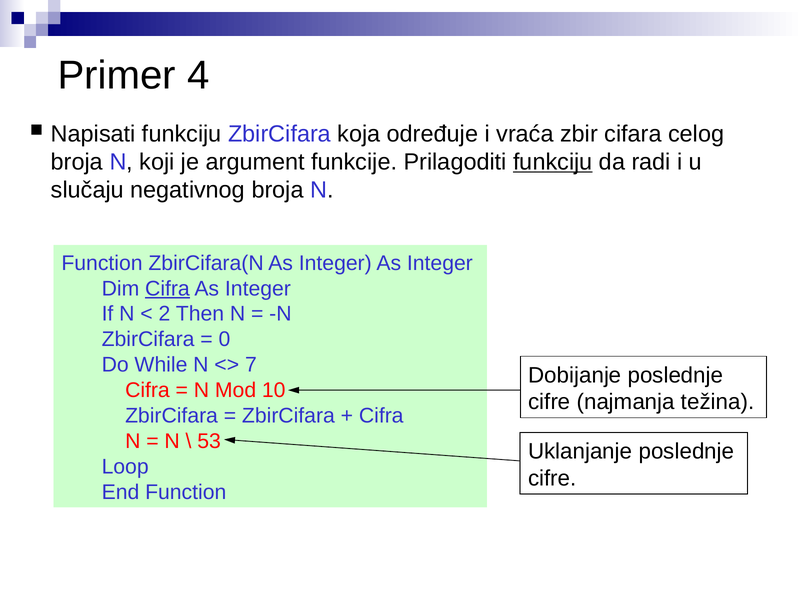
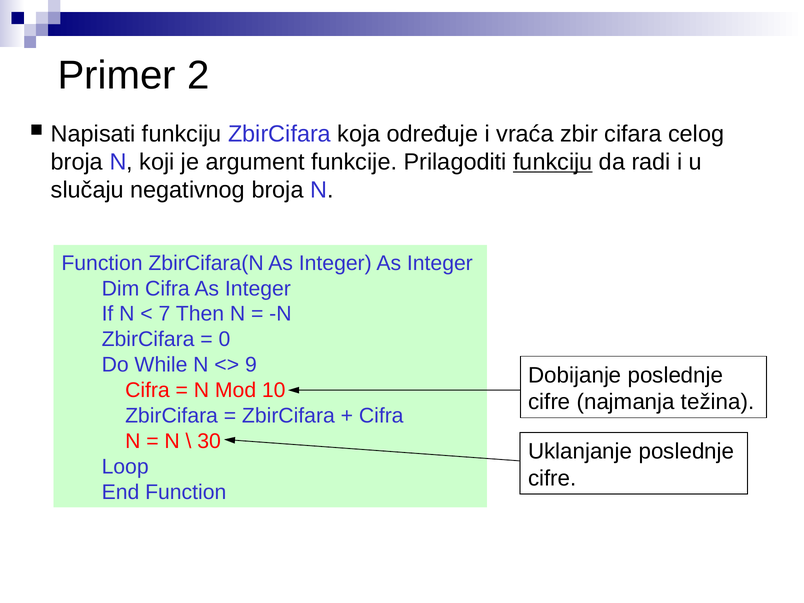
4: 4 -> 2 (198, 76)
Cifra underline: present -> none (167, 289)
2: 2 -> 7 (164, 314)
7: 7 -> 9 (251, 365)
53: 53 -> 30 (209, 441)
